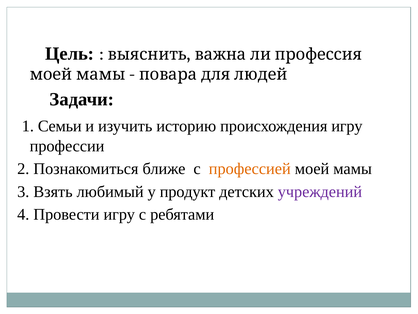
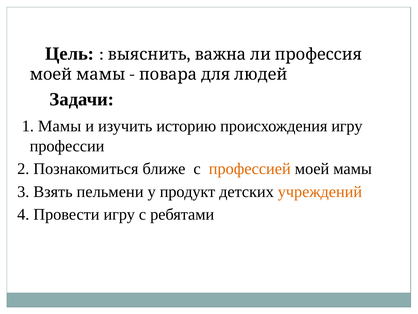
1 Семьи: Семьи -> Мамы (60, 126)
любимый: любимый -> пельмени (110, 191)
учреждений colour: purple -> orange (320, 191)
